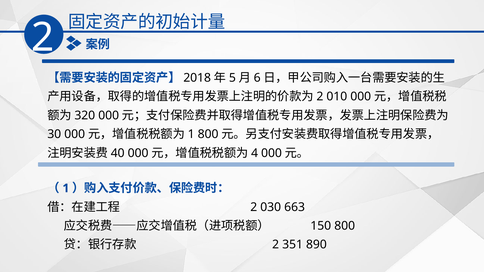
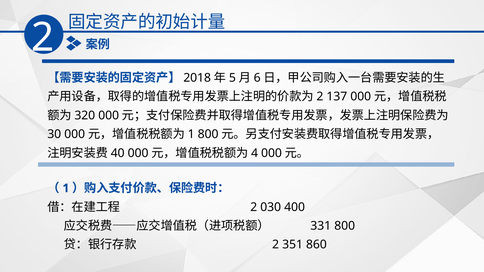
010: 010 -> 137 (337, 97)
663: 663 -> 400 (295, 207)
150: 150 -> 331 (321, 226)
890: 890 -> 860 (316, 245)
